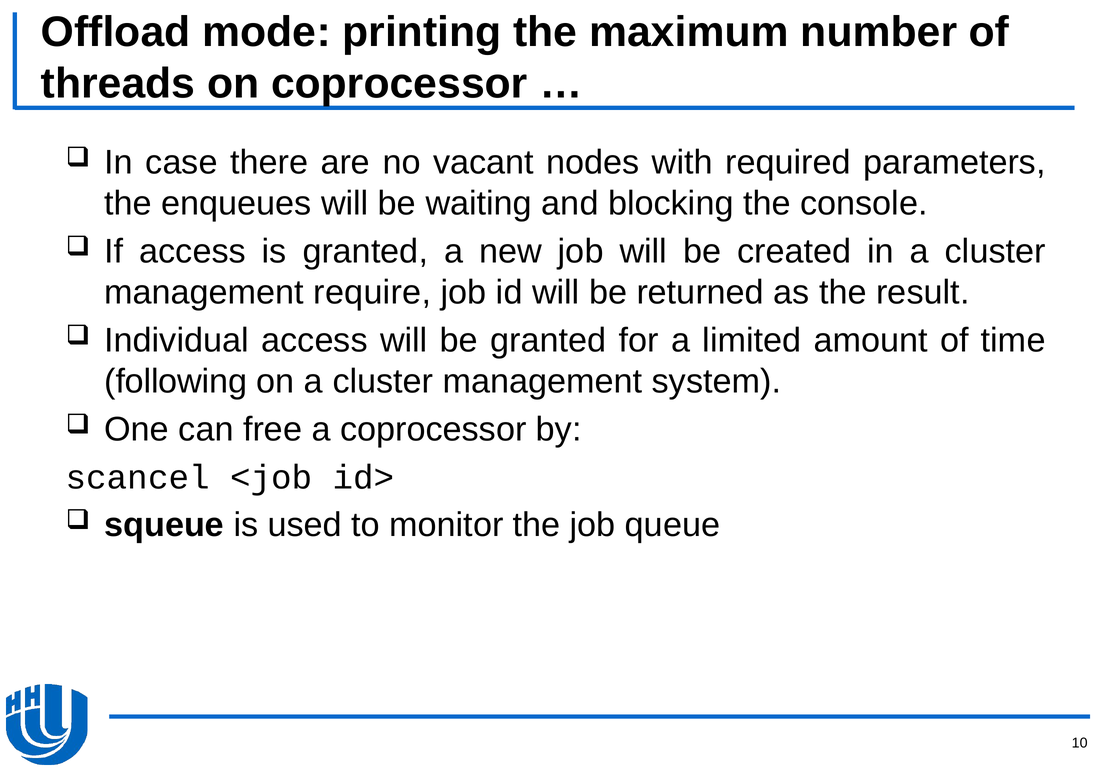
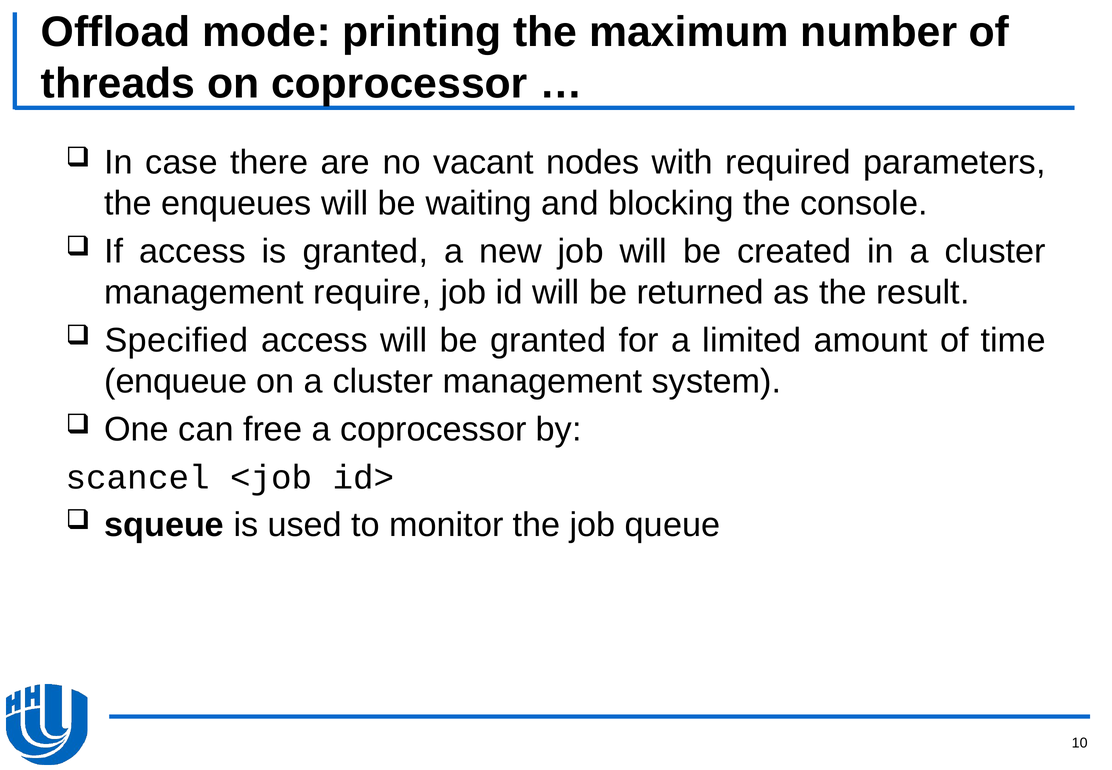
Individual: Individual -> Specified (176, 340)
following: following -> enqueue (176, 381)
